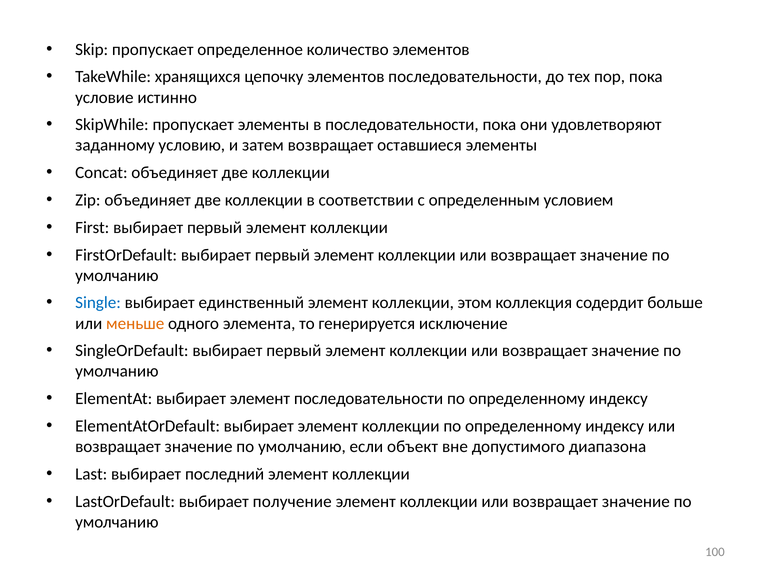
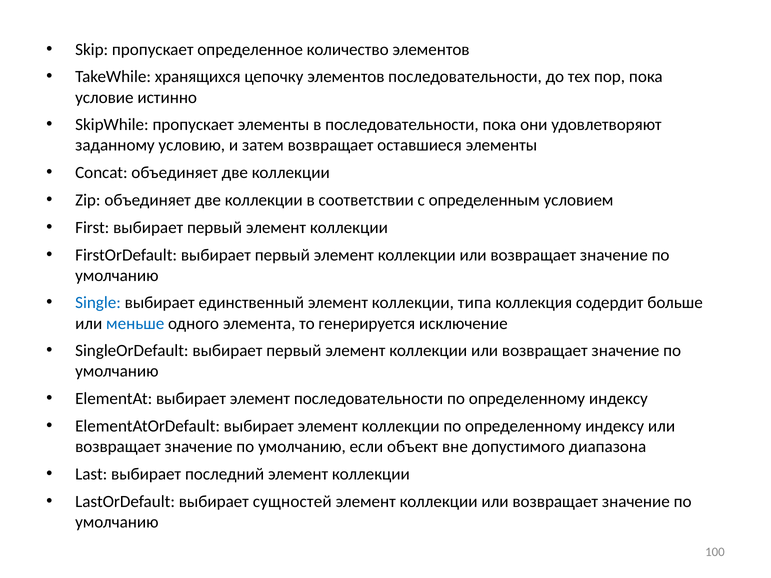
этом: этом -> типа (475, 303)
меньше colour: orange -> blue (135, 324)
получение: получение -> сущностей (292, 502)
